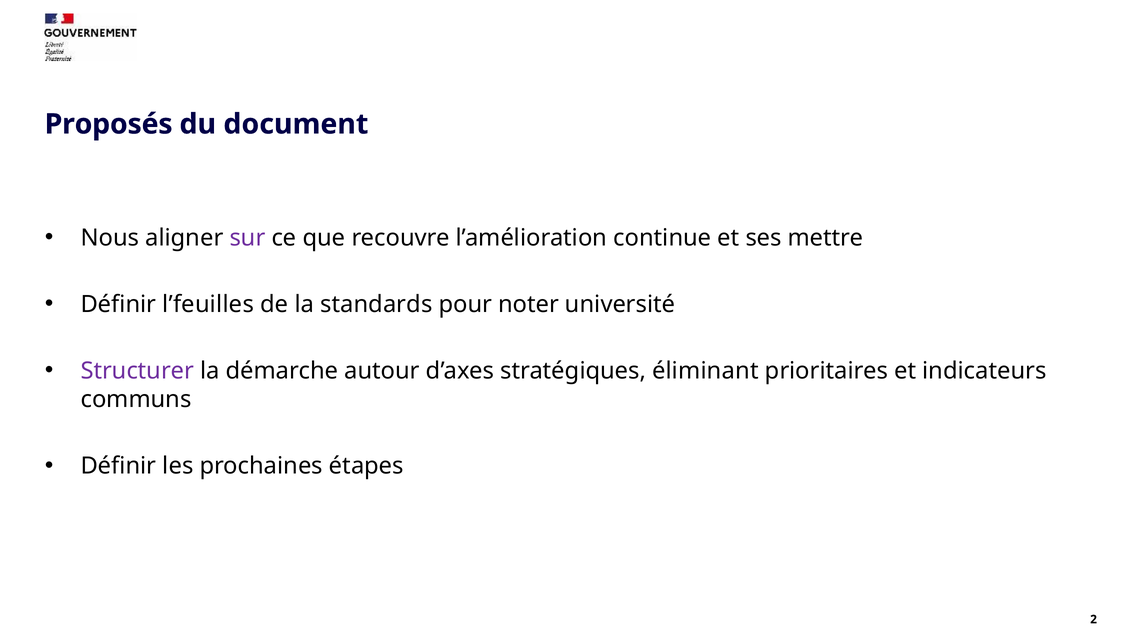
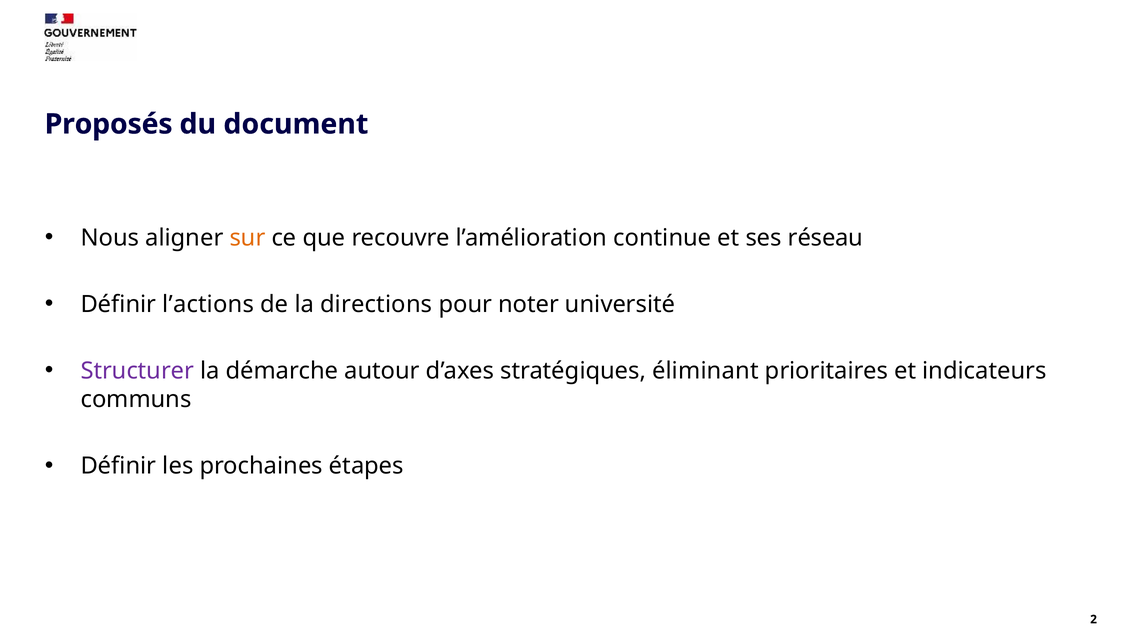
sur colour: purple -> orange (247, 238)
mettre: mettre -> réseau (826, 238)
l’feuilles: l’feuilles -> l’actions (208, 305)
standards: standards -> directions (376, 305)
